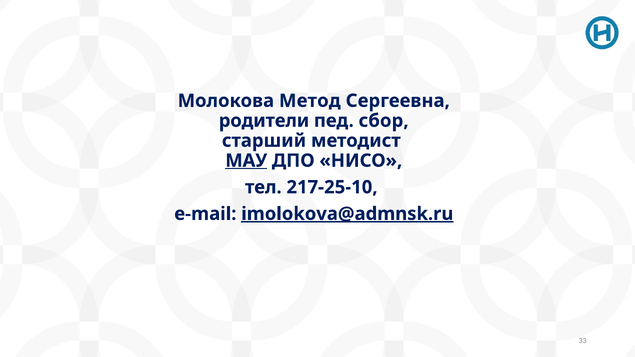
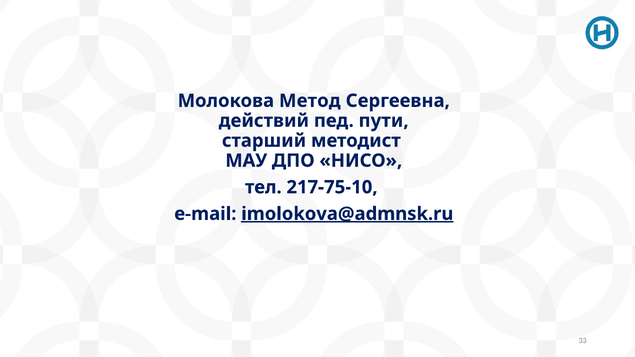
родители: родители -> действий (264, 121)
сбор: сбор -> пути (384, 121)
МАУ underline: present -> none (246, 161)
217-25-10: 217-25-10 -> 217-75-10 (332, 187)
